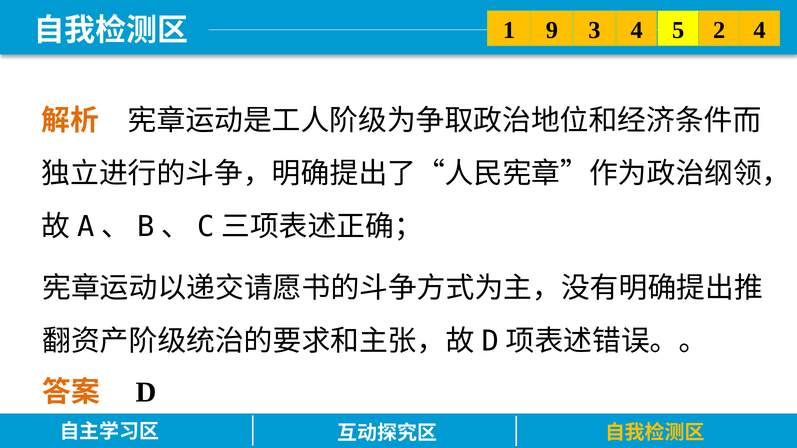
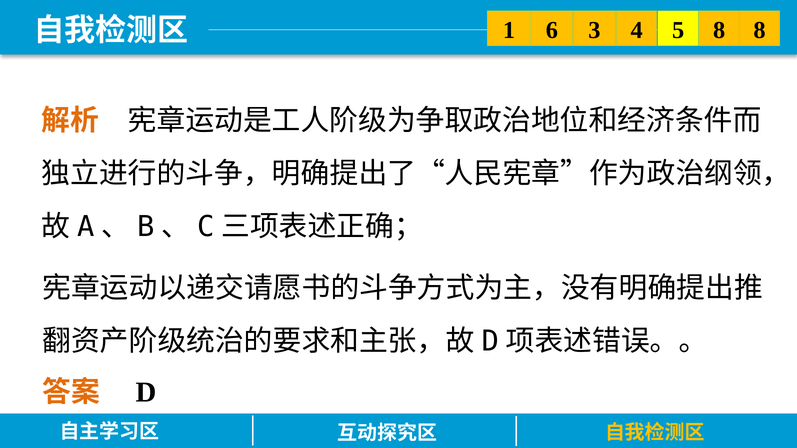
9: 9 -> 6 (552, 30)
5 2: 2 -> 8 (719, 30)
4 4: 4 -> 8 (760, 30)
